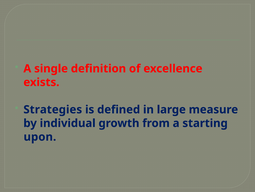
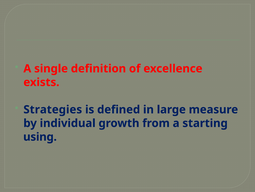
upon: upon -> using (40, 136)
